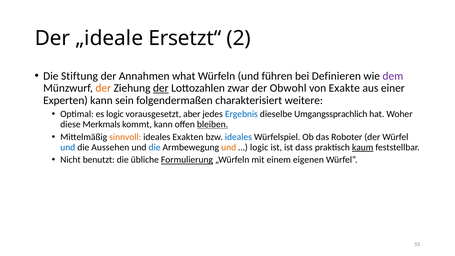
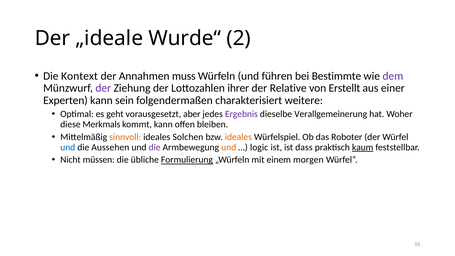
Ersetzt“: Ersetzt“ -> Wurde“ (185, 38)
Stiftung: Stiftung -> Kontext (80, 76)
what: what -> muss (184, 76)
Definieren: Definieren -> Bestimmte (336, 76)
der colour: orange -> purple (103, 88)
der underline: present -> none (161, 88)
zwar: zwar -> ihrer (238, 88)
Obwohl: Obwohl -> Relative (288, 88)
Exakte: Exakte -> Erstellt (344, 88)
es logic: logic -> geht (115, 114)
Ergebnis colour: blue -> purple (241, 114)
Umgangssprachlich: Umgangssprachlich -> Verallgemeinerung (331, 114)
bleiben underline: present -> none (213, 124)
Exakten: Exakten -> Solchen (188, 137)
ideales colour: blue -> orange (238, 137)
die colour: blue -> purple (155, 147)
benutzt: benutzt -> müssen (99, 160)
eigenen: eigenen -> morgen (308, 160)
